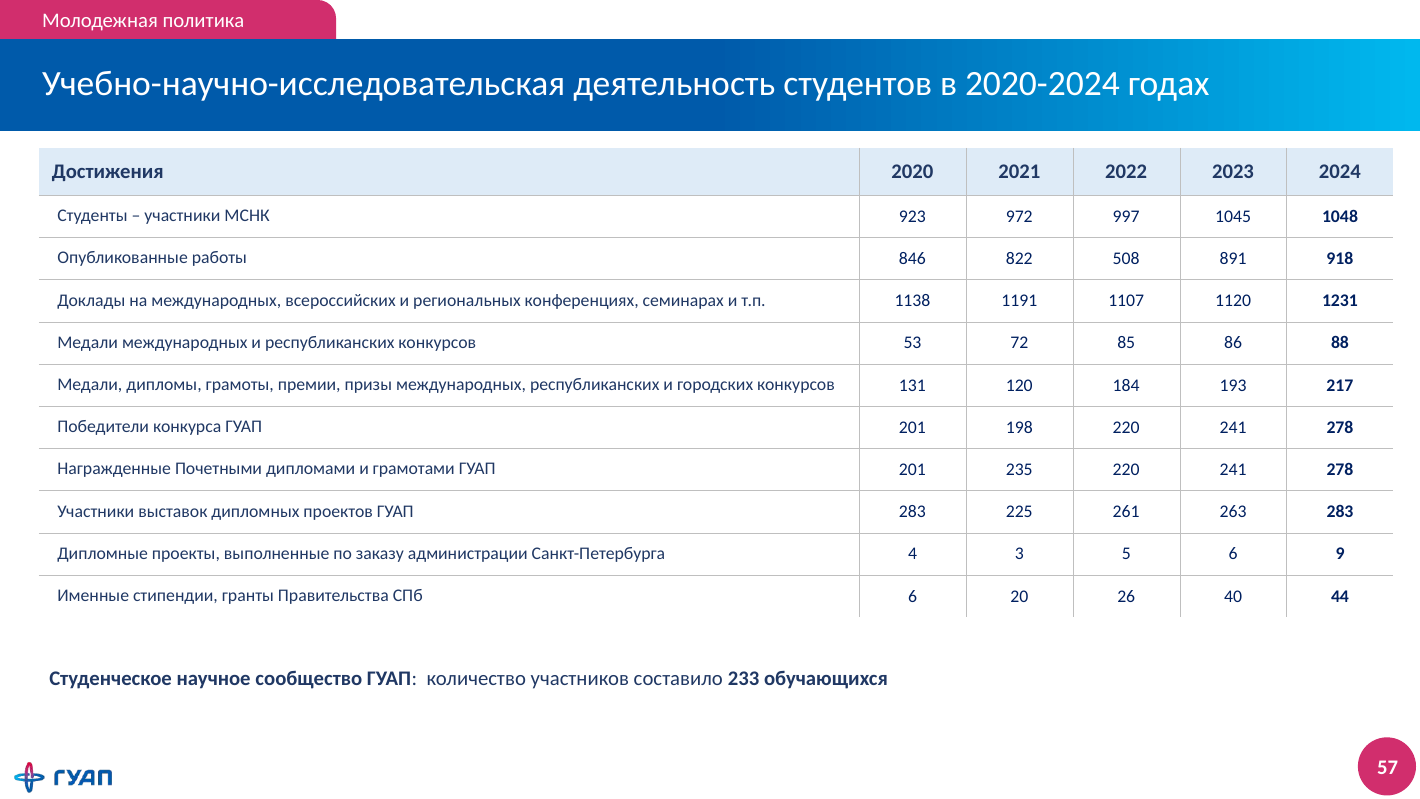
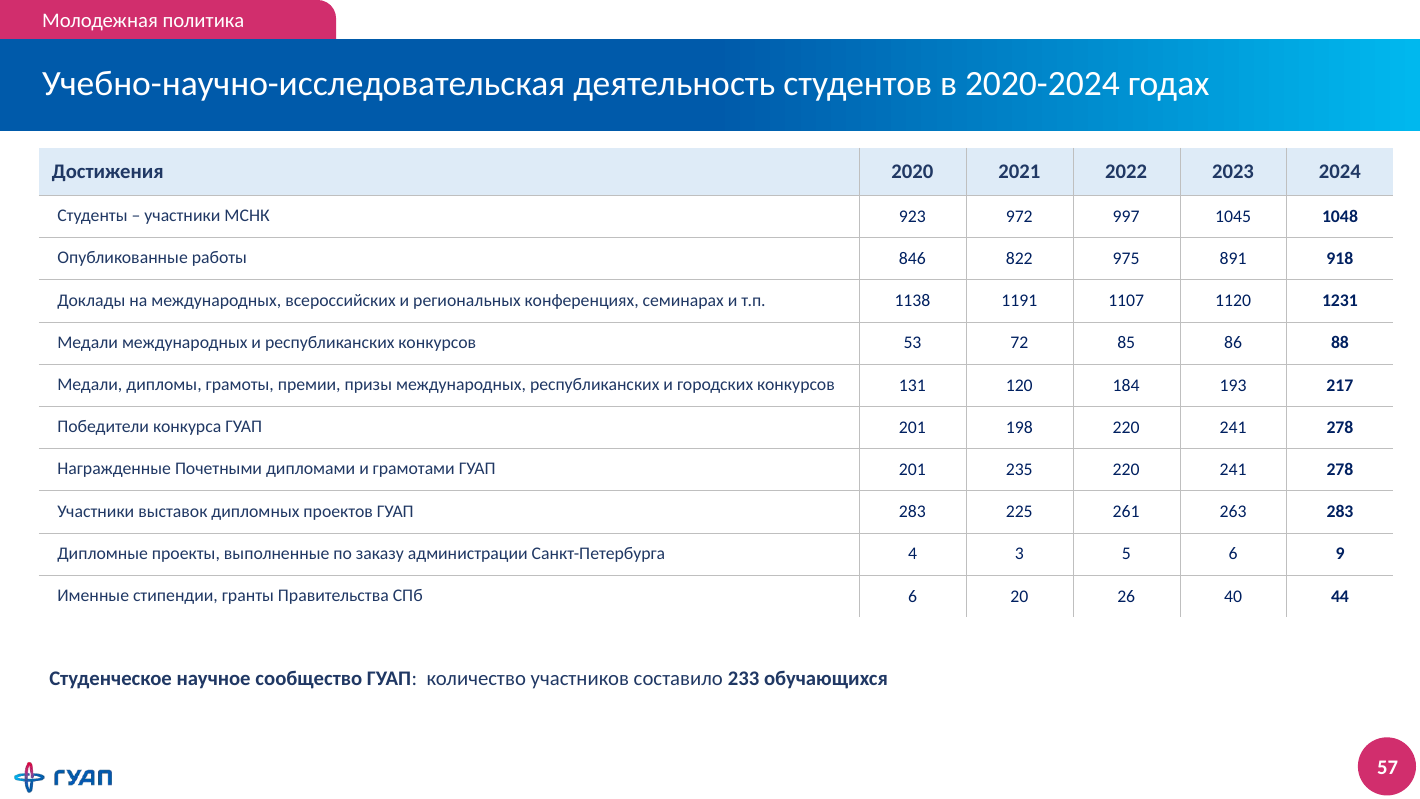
508: 508 -> 975 (1126, 259)
